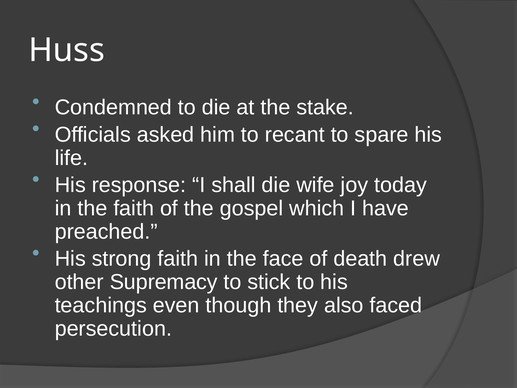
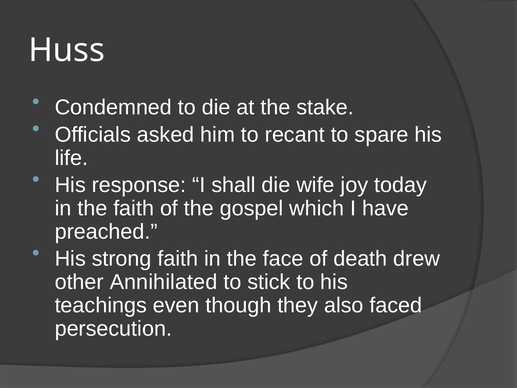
Supremacy: Supremacy -> Annihilated (164, 282)
